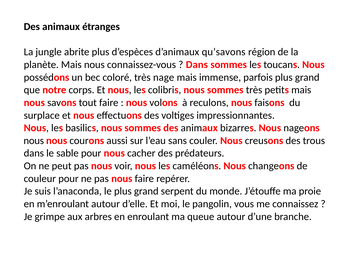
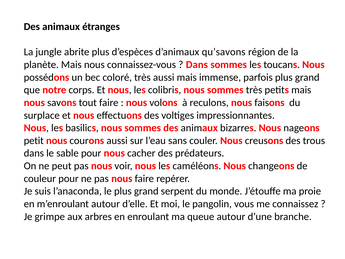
très nage: nage -> aussi (164, 77)
nous: nous -> petit (34, 140)
